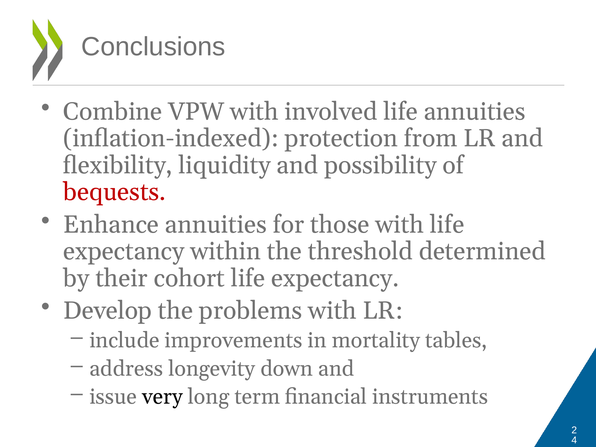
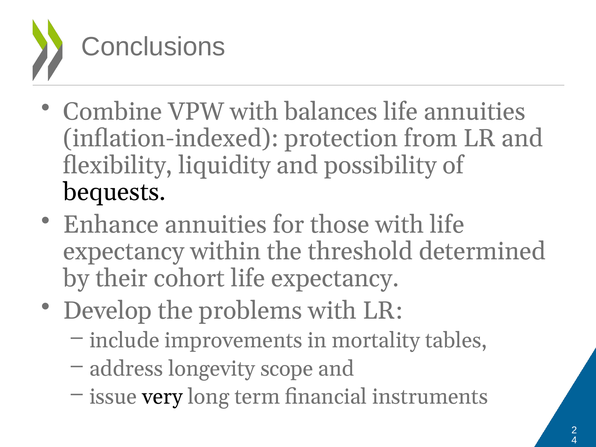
involved: involved -> balances (331, 112)
bequests colour: red -> black (115, 192)
down: down -> scope (287, 369)
